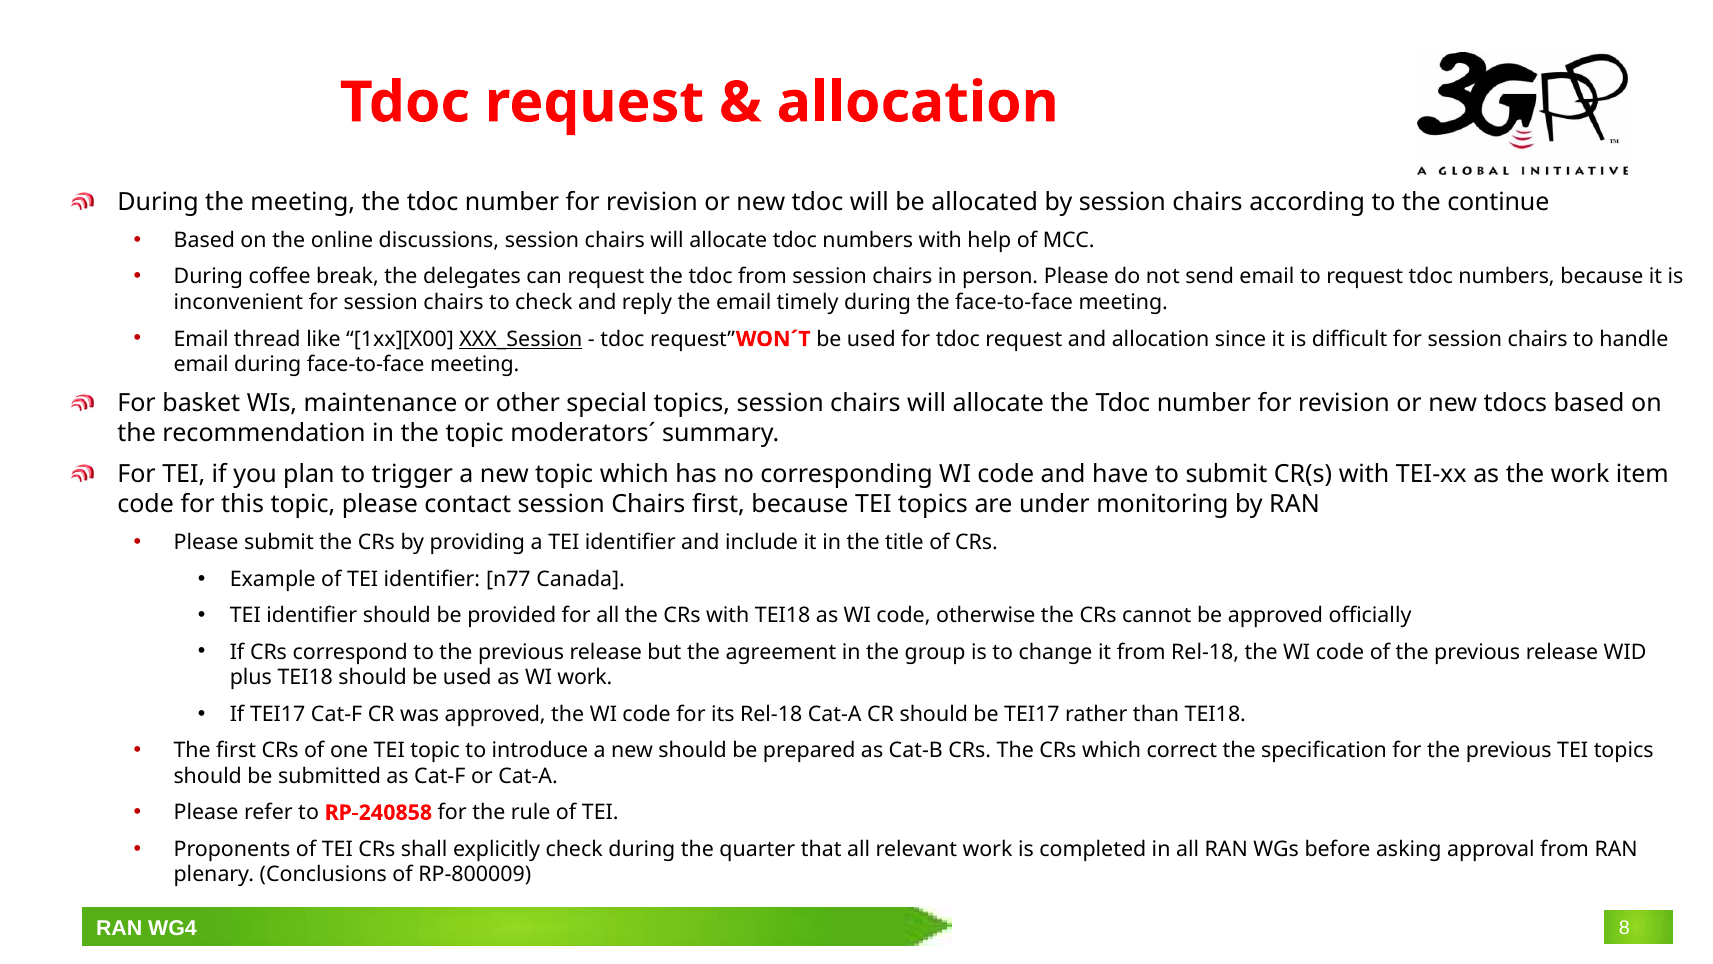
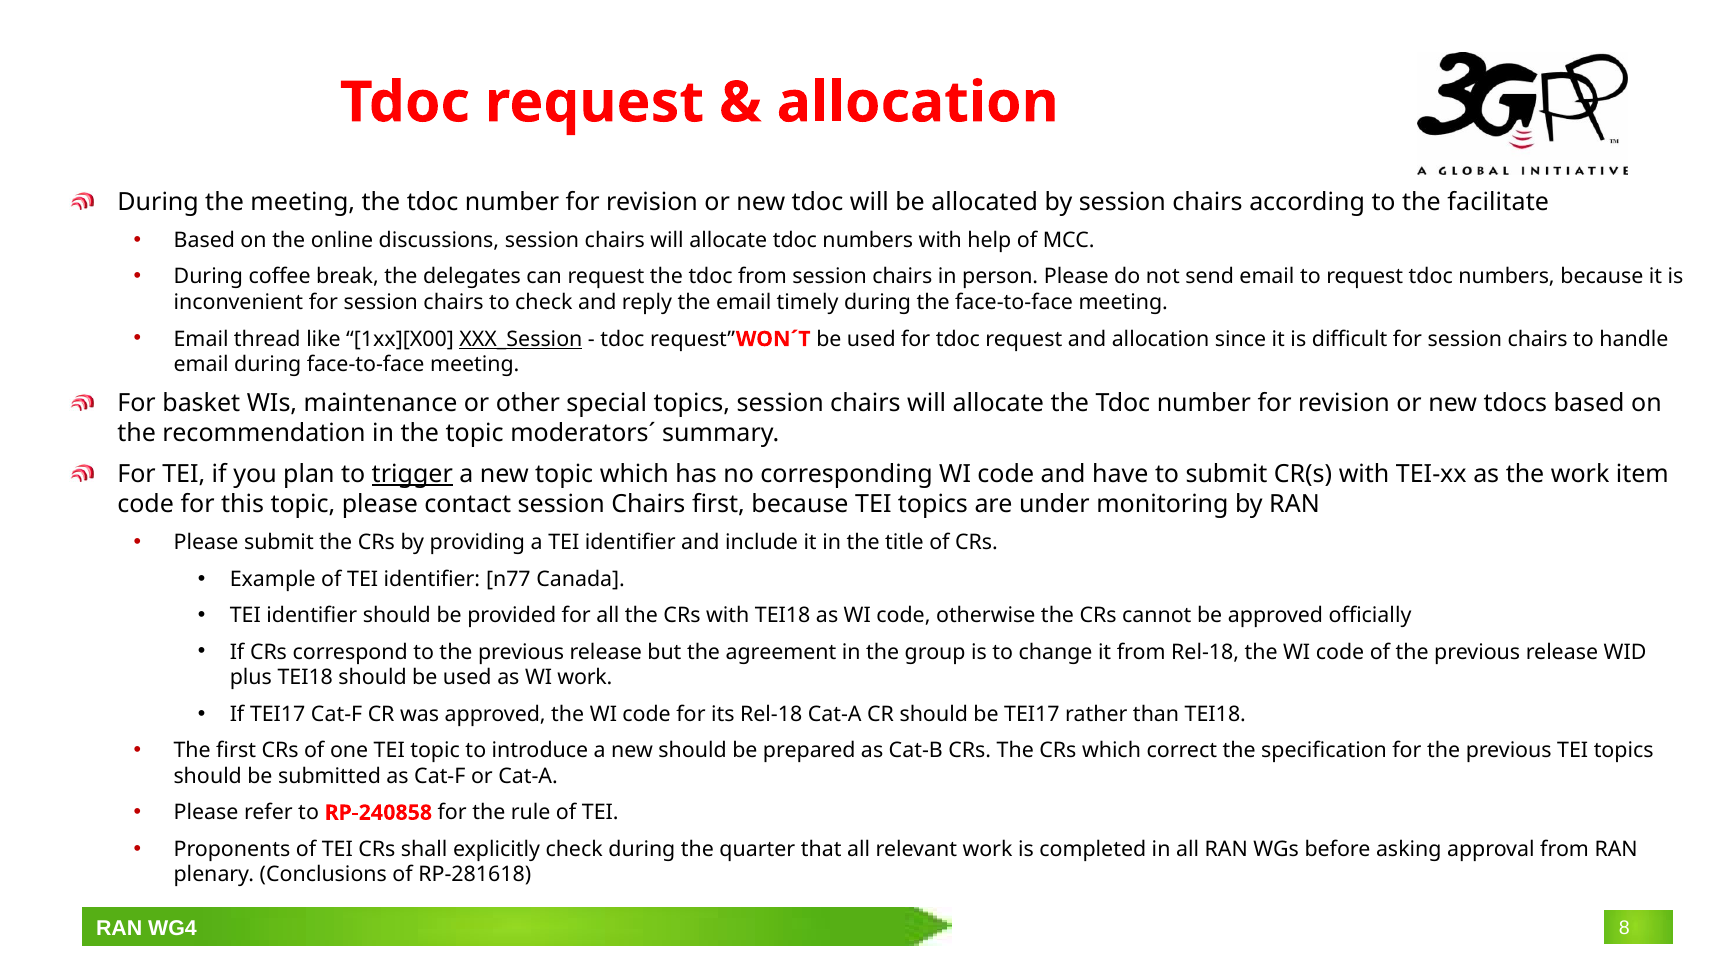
continue: continue -> facilitate (1498, 202)
trigger underline: none -> present (412, 474)
RP-800009: RP-800009 -> RP-281618 (475, 874)
